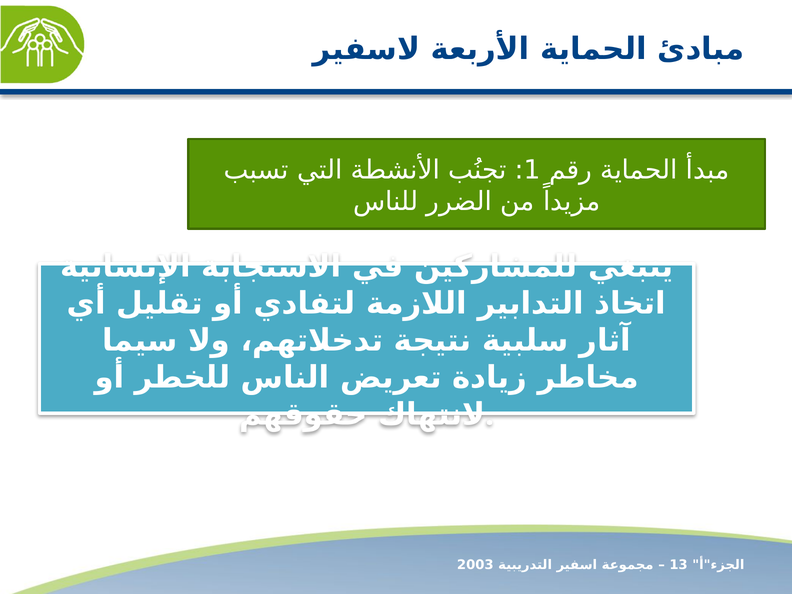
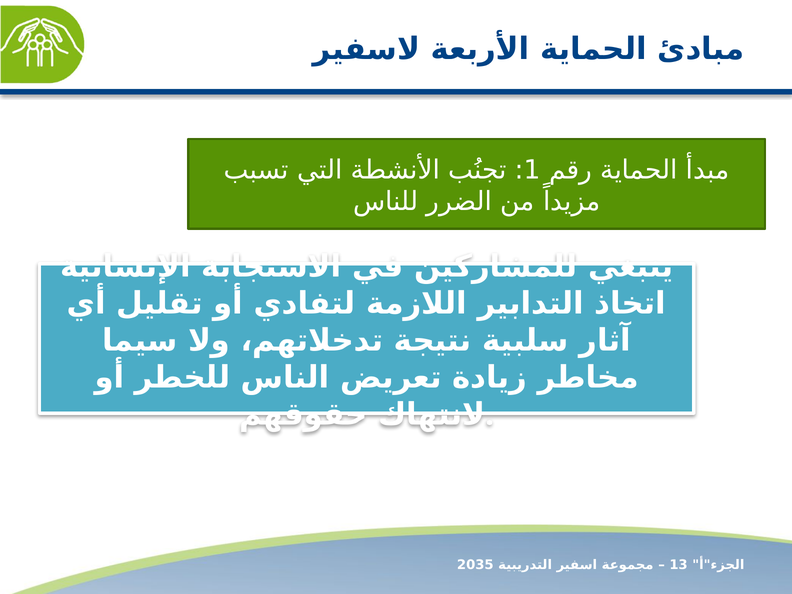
2003: 2003 -> 2035 (475, 565)
